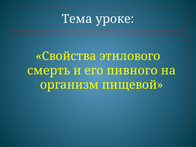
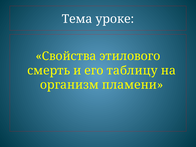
пивного: пивного -> таблицу (132, 71)
пищевой: пищевой -> пламени (133, 85)
